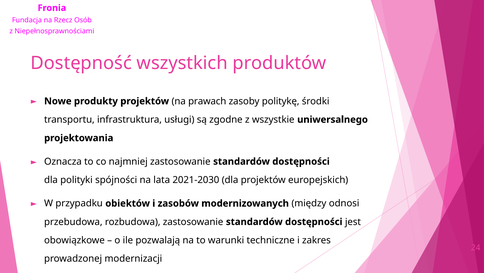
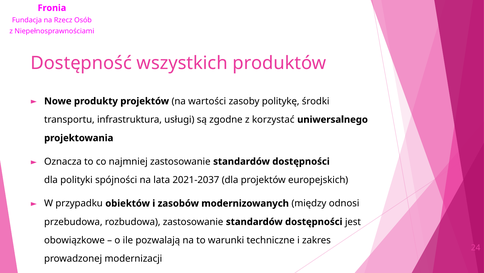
prawach: prawach -> wartości (207, 101)
wszystkie: wszystkie -> korzystać (273, 119)
2021-2030: 2021-2030 -> 2021-2037 (196, 179)
